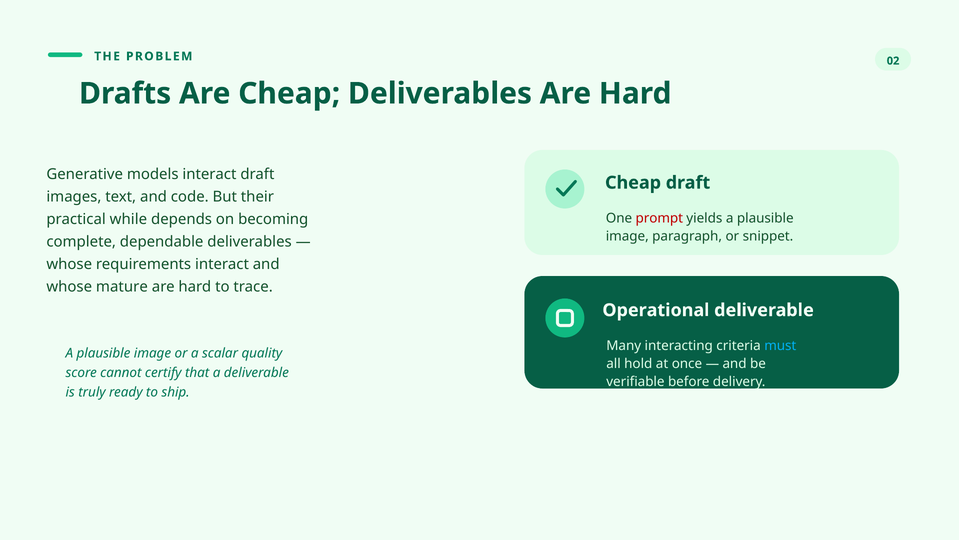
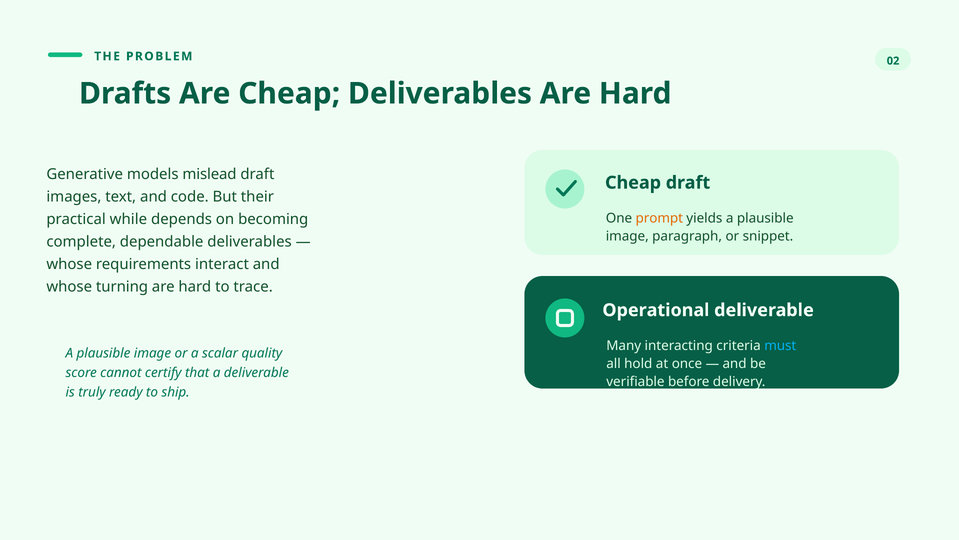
models interact: interact -> mislead (209, 174)
prompt colour: red -> orange (659, 218)
mature: mature -> turning (122, 287)
